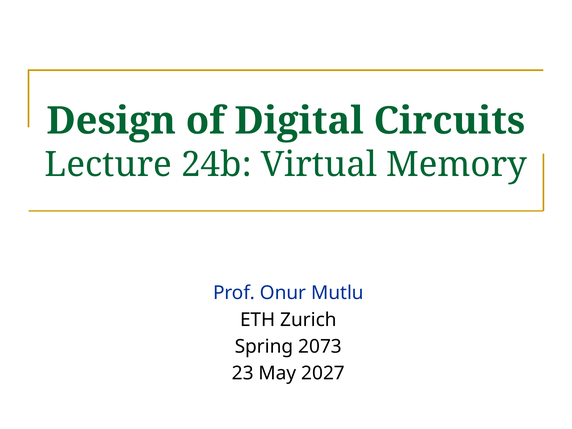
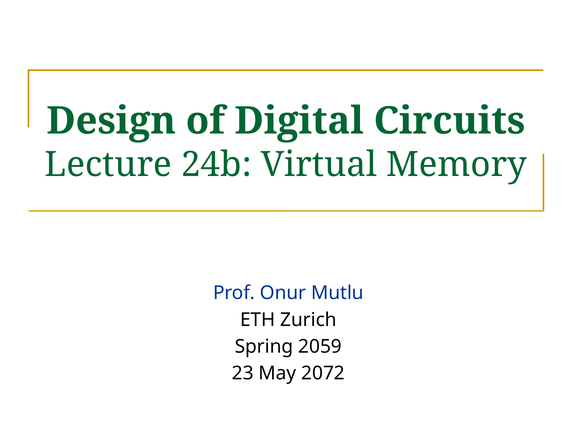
2073: 2073 -> 2059 (320, 346)
2027: 2027 -> 2072 (323, 373)
